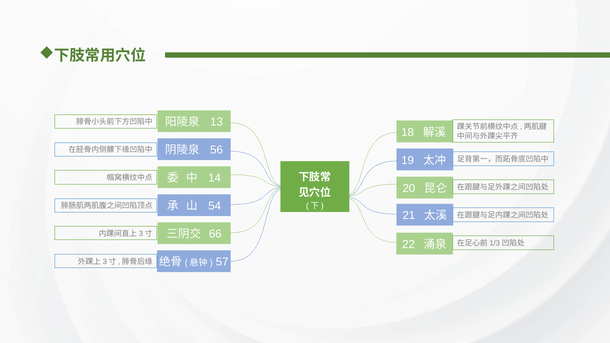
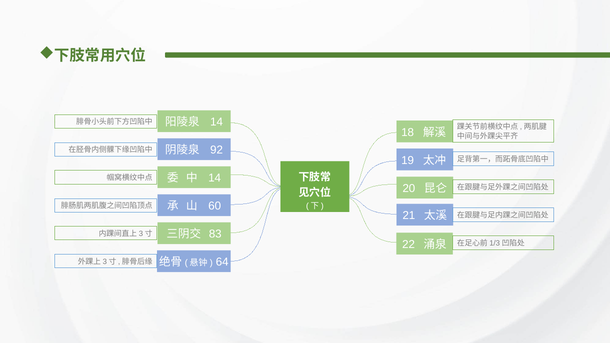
13: 13 -> 14 (217, 122)
56: 56 -> 92 (217, 150)
54: 54 -> 60 (215, 206)
66: 66 -> 83 (215, 234)
57: 57 -> 64 (222, 262)
